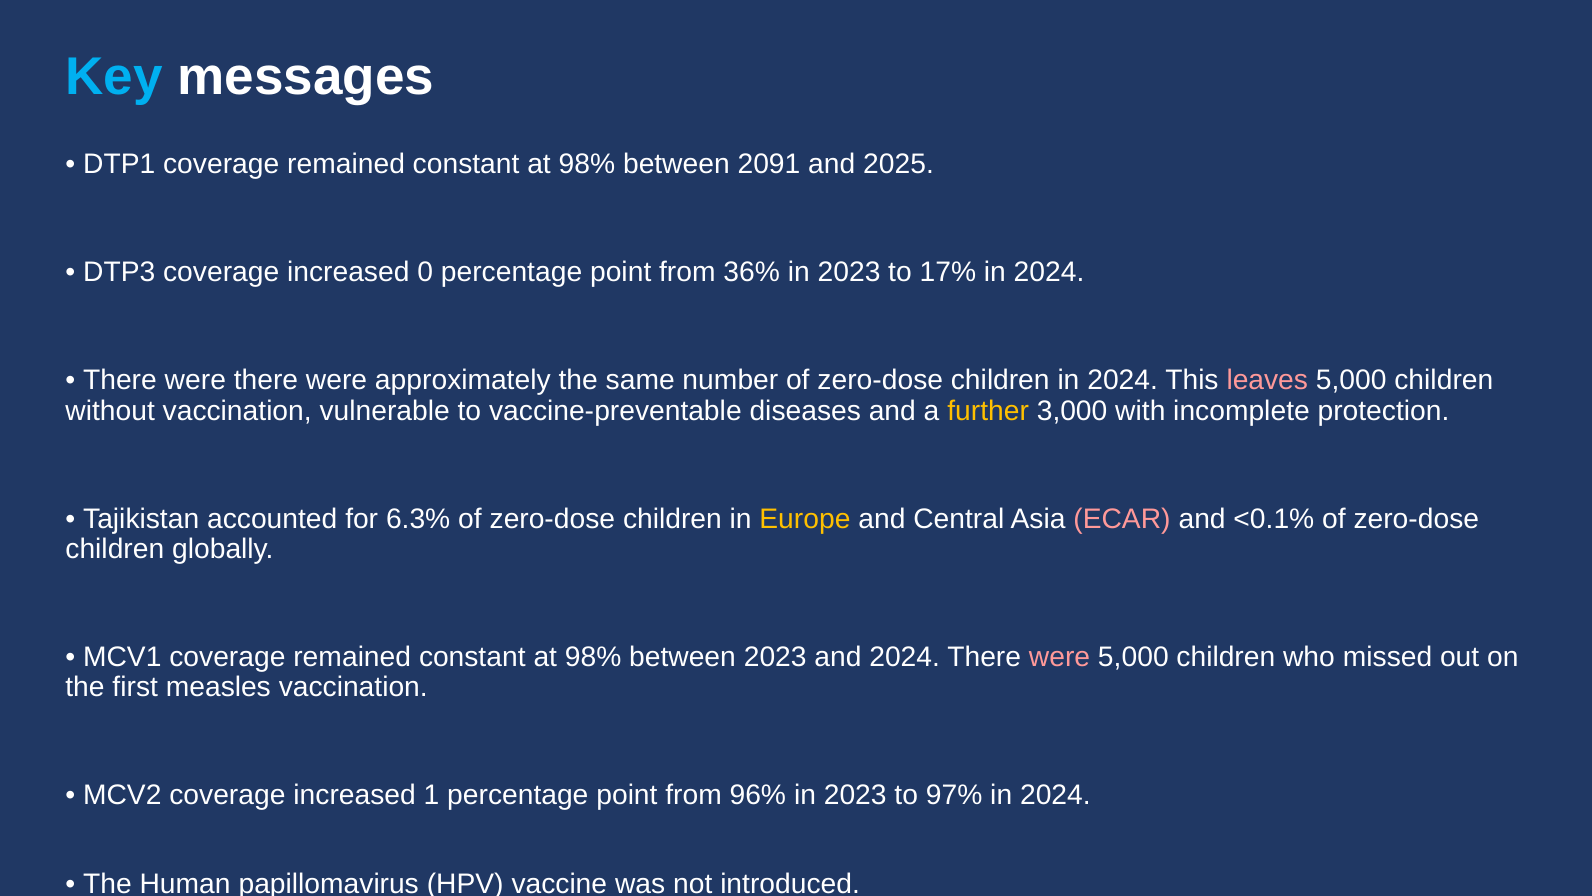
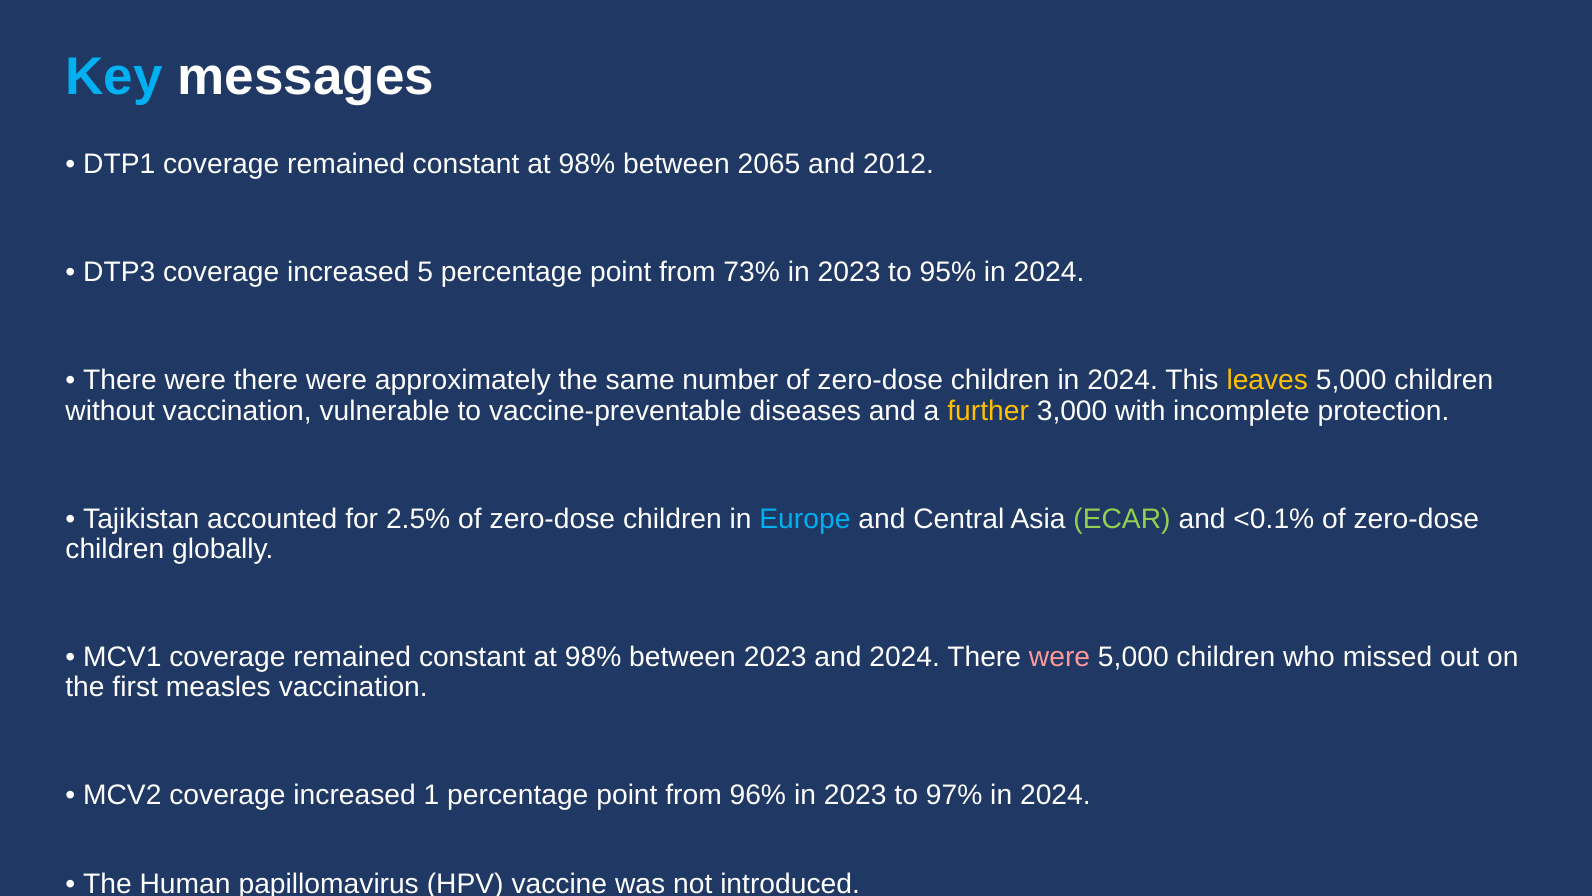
2091: 2091 -> 2065 (769, 164)
2025: 2025 -> 2012 (899, 164)
0: 0 -> 5 (425, 272)
36%: 36% -> 73% (752, 272)
17%: 17% -> 95% (948, 272)
leaves colour: pink -> yellow (1267, 380)
6.3%: 6.3% -> 2.5% (418, 518)
Europe colour: yellow -> light blue (805, 518)
ECAR colour: pink -> light green (1122, 518)
